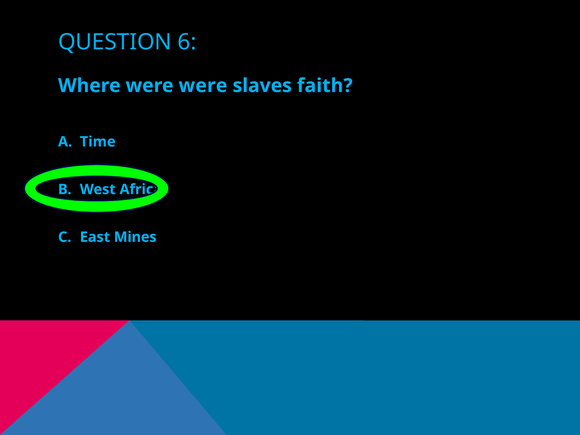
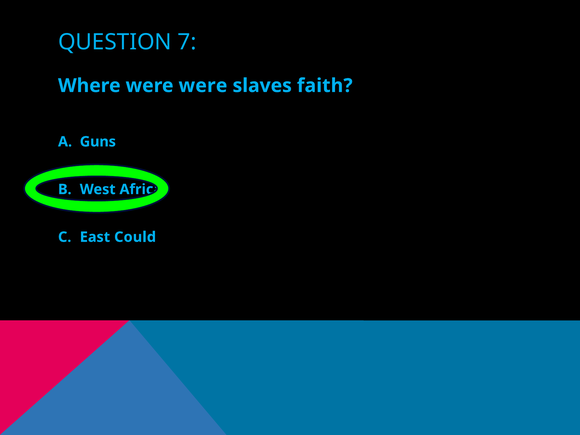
6: 6 -> 7 (187, 42)
Time: Time -> Guns (98, 142)
Mines: Mines -> Could (135, 237)
